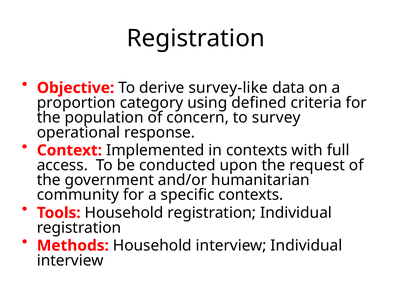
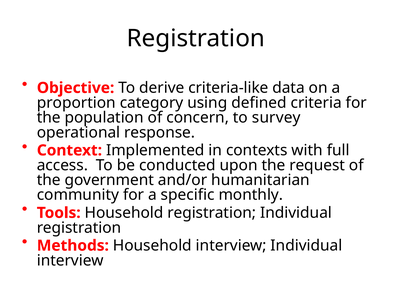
survey-like: survey-like -> criteria-like (228, 88)
specific contexts: contexts -> monthly (251, 195)
